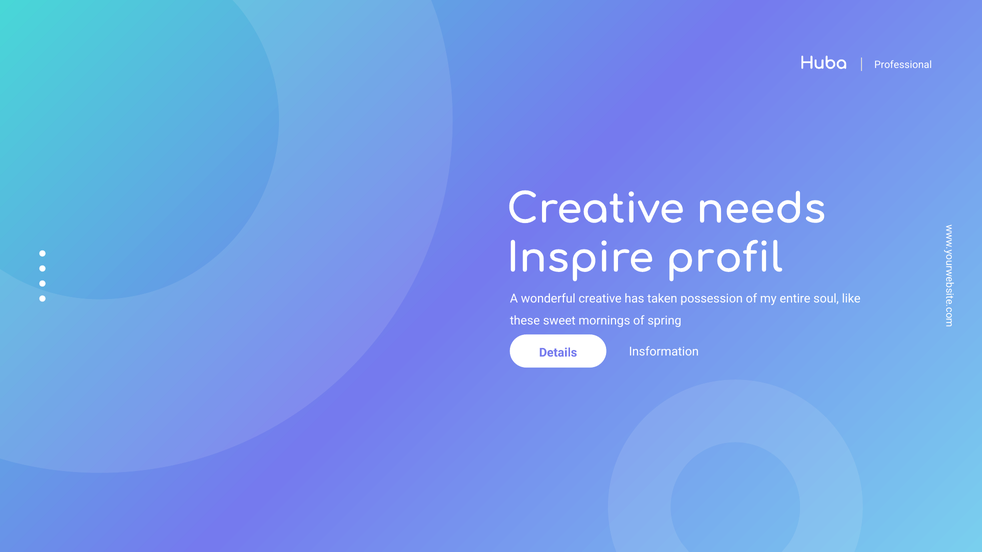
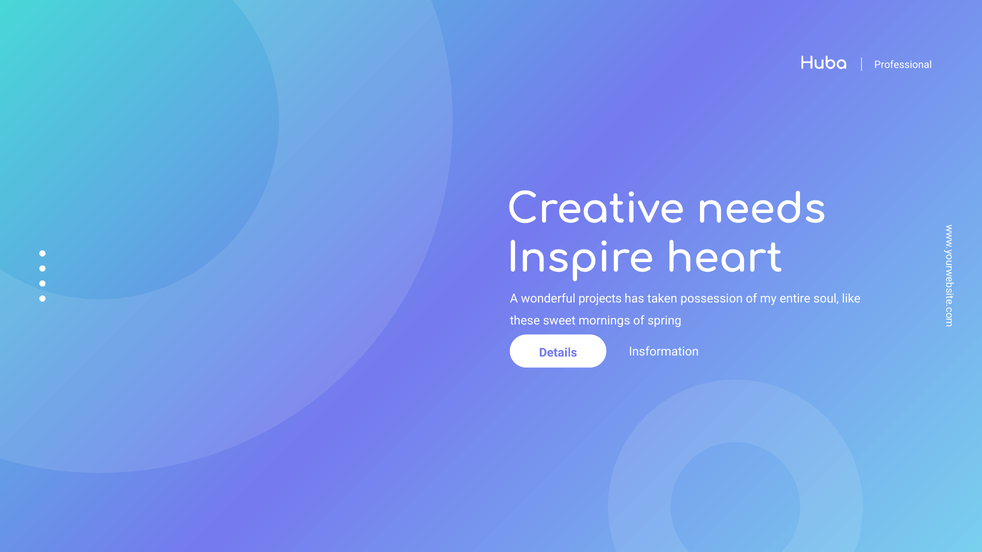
profil: profil -> heart (724, 258)
wonderful creative: creative -> projects (600, 299)
